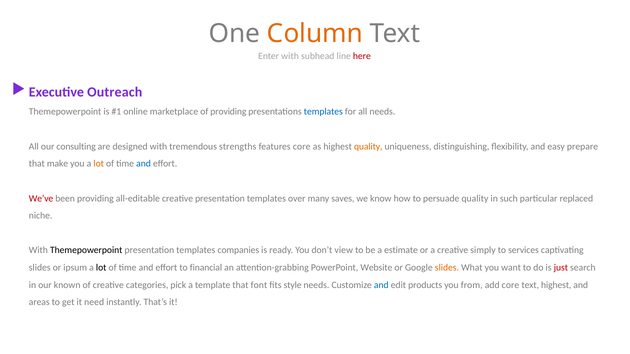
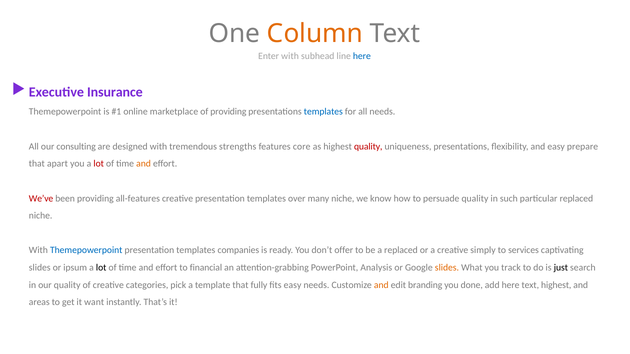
here colour: red -> blue (362, 56)
Outreach: Outreach -> Insurance (115, 92)
quality colour: orange -> red (368, 147)
uniqueness distinguishing: distinguishing -> presentations (461, 147)
make: make -> apart (57, 164)
lot colour: orange -> red (99, 164)
and colour: blue -> orange (144, 164)
all-editable: all-editable -> all-features (138, 199)
many saves: saves -> niche (343, 199)
Themepowerpoint colour: black -> blue (86, 251)
view: view -> offer (344, 251)
a estimate: estimate -> replaced (401, 251)
Website: Website -> Analysis (376, 268)
want: want -> track (511, 268)
just colour: red -> black (561, 268)
our known: known -> quality (67, 285)
font: font -> fully (259, 285)
fits style: style -> easy (293, 285)
and colour: blue -> orange (381, 285)
products: products -> branding (425, 285)
from: from -> done (472, 285)
add core: core -> here (511, 285)
need: need -> want (94, 303)
